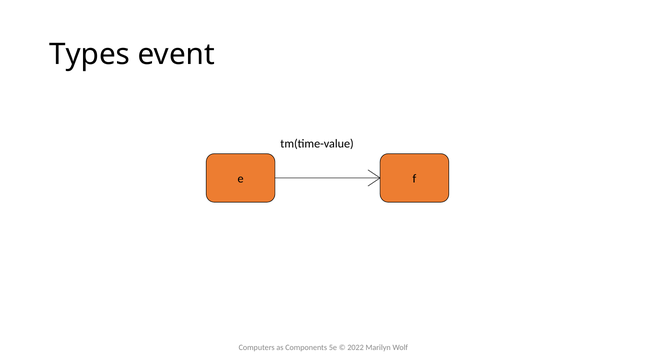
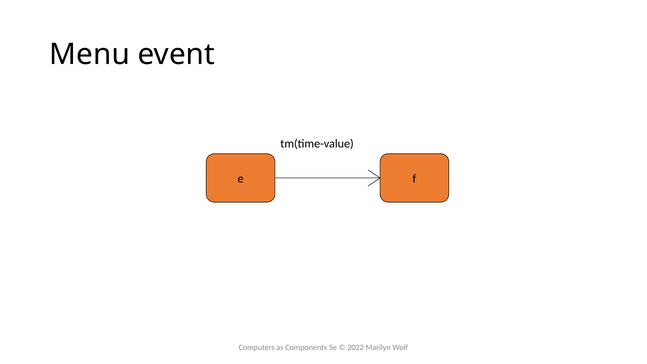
Types: Types -> Menu (90, 54)
